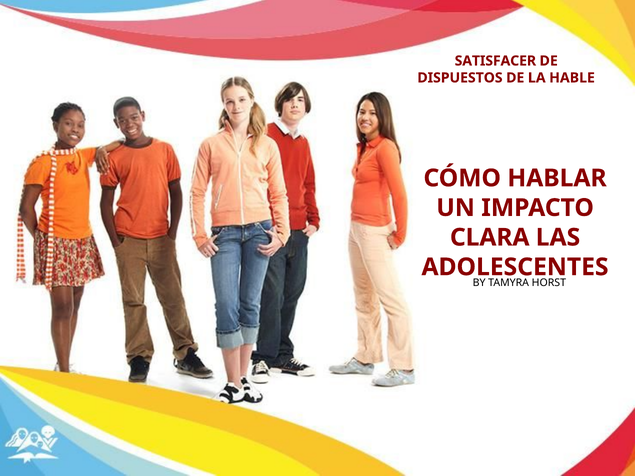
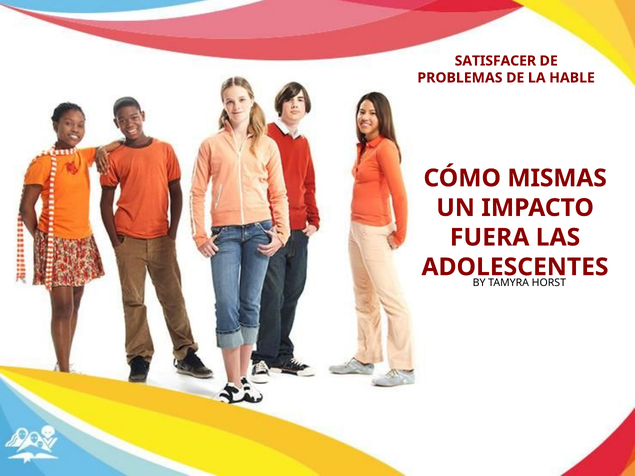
DISPUESTOS: DISPUESTOS -> PROBLEMAS (460, 78)
HABLAR: HABLAR -> MISMAS (557, 178)
CLARA: CLARA -> FUERA (490, 238)
